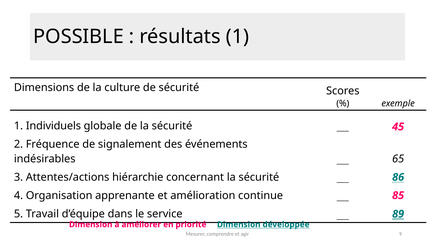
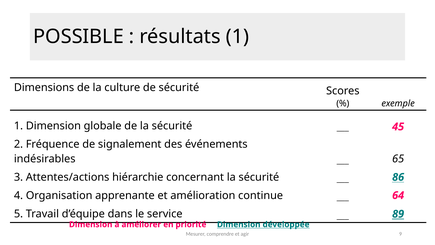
1 Individuels: Individuels -> Dimension (53, 126)
85: 85 -> 64 (398, 195)
